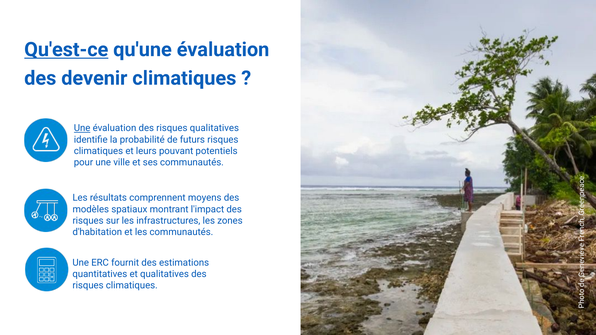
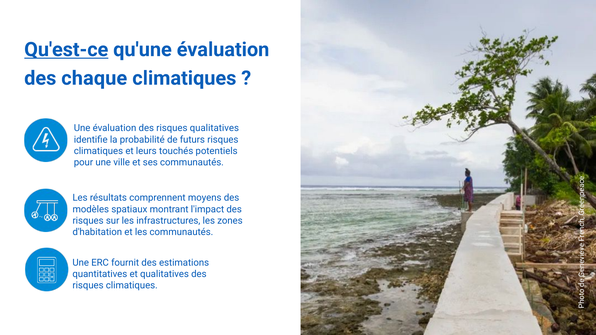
devenir: devenir -> chaque (94, 78)
Une underline: present -> none (82, 128)
pouvant: pouvant -> touchés (176, 151)
